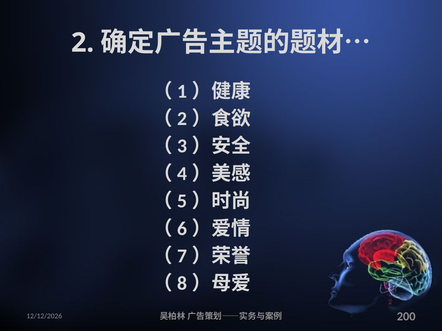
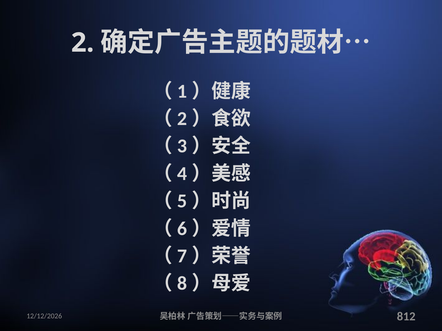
200: 200 -> 812 (406, 317)
